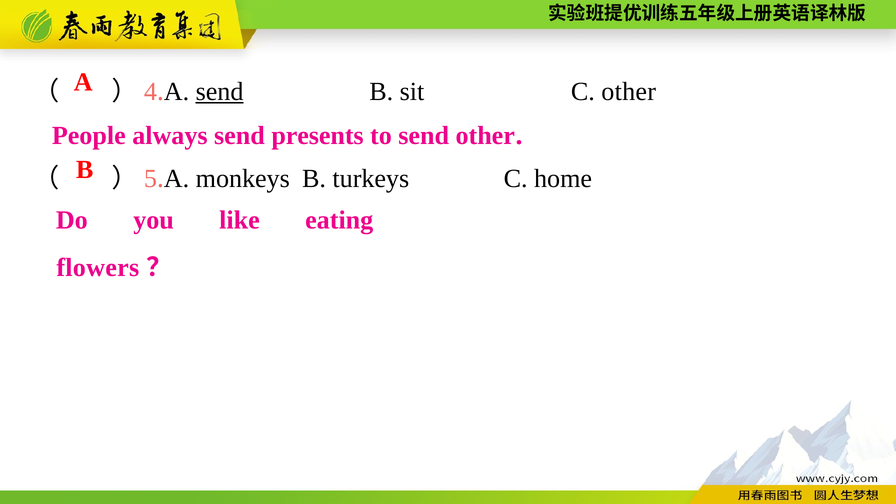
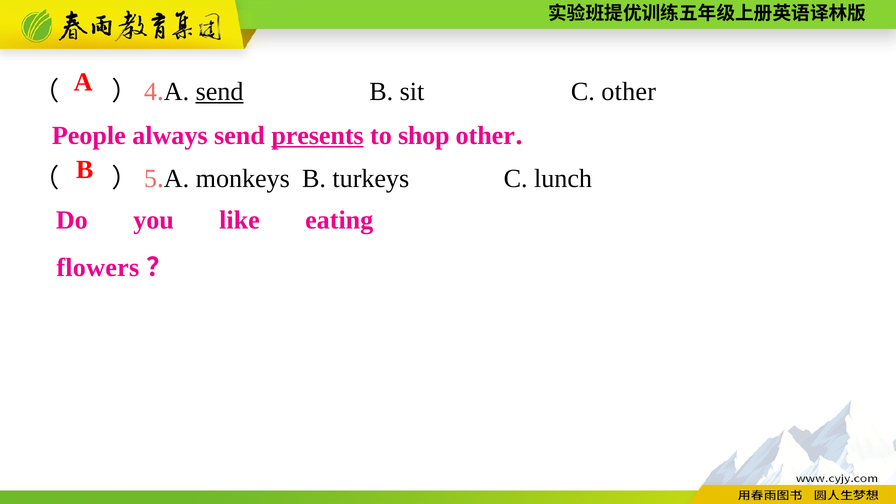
presents underline: none -> present (318, 135)
to send: send -> shop (424, 135)
home: home -> lunch (563, 179)
